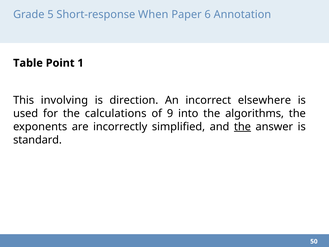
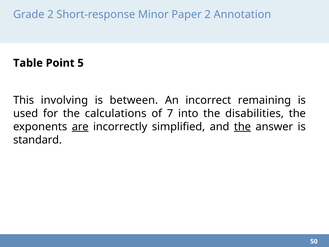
Grade 5: 5 -> 2 (50, 14)
When: When -> Minor (153, 14)
Paper 6: 6 -> 2 (208, 14)
1: 1 -> 5 (81, 63)
direction: direction -> between (134, 100)
elsewhere: elsewhere -> remaining (264, 100)
9: 9 -> 7 (170, 113)
algorithms: algorithms -> disabilities (255, 113)
are underline: none -> present (80, 127)
